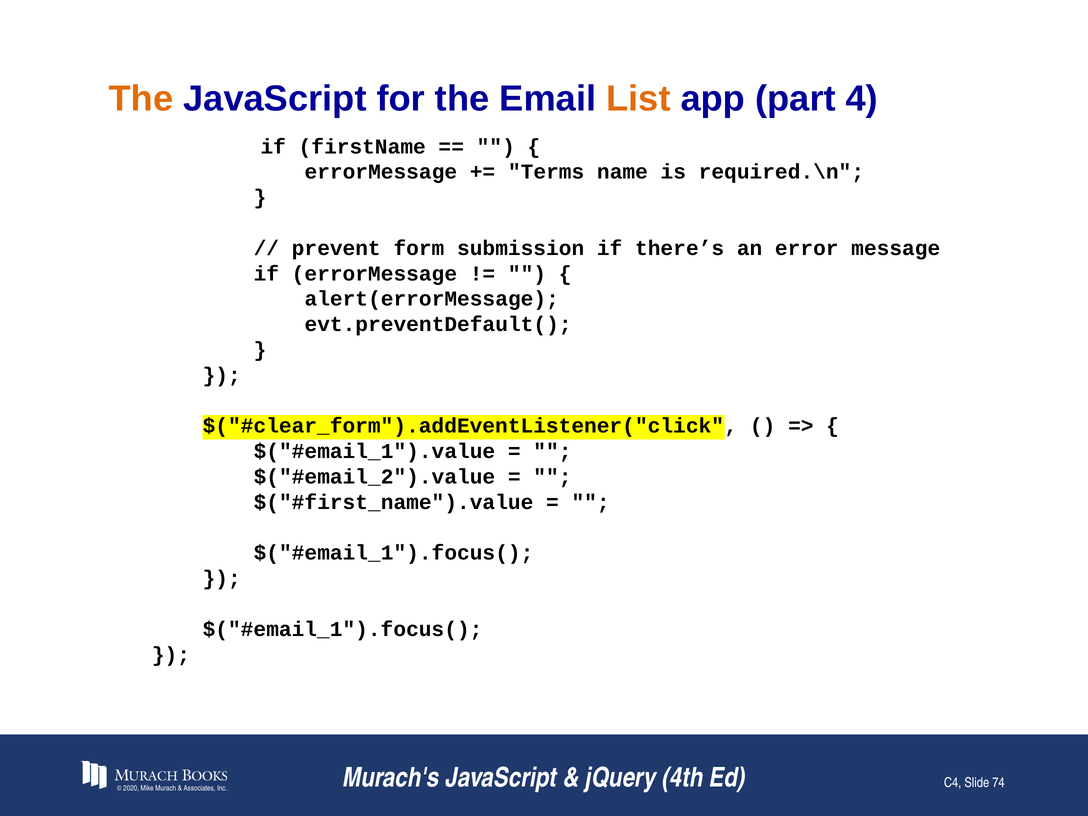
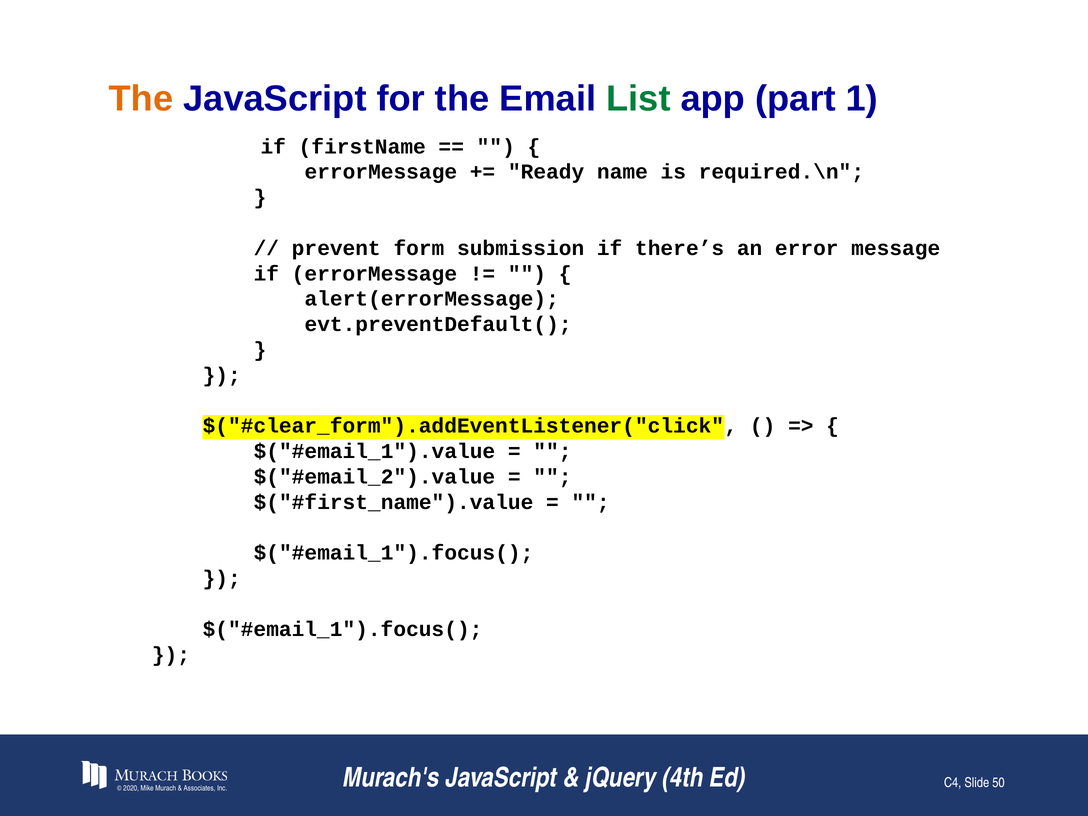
List colour: orange -> green (638, 99)
4: 4 -> 1 (862, 99)
Terms: Terms -> Ready (546, 172)
74: 74 -> 50 (998, 783)
